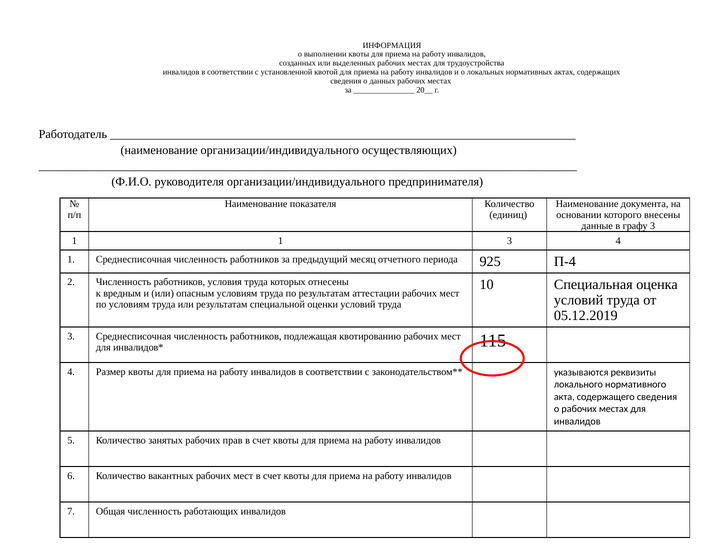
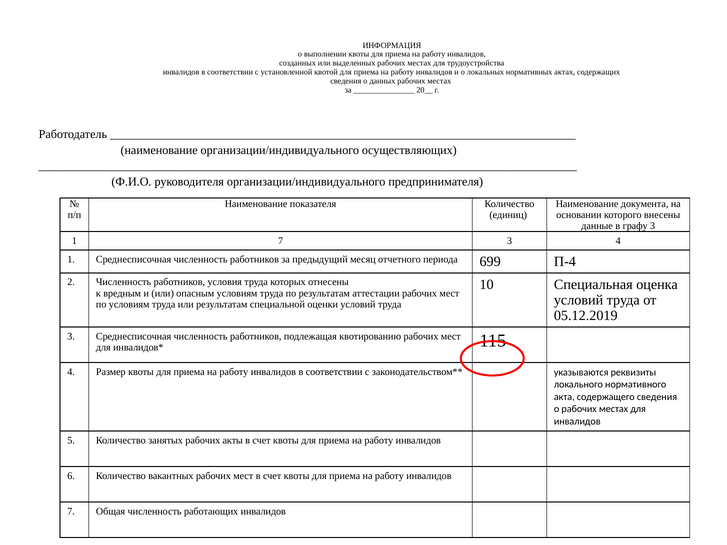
1 1: 1 -> 7 (281, 241)
925: 925 -> 699 (490, 262)
прав: прав -> акты (233, 440)
